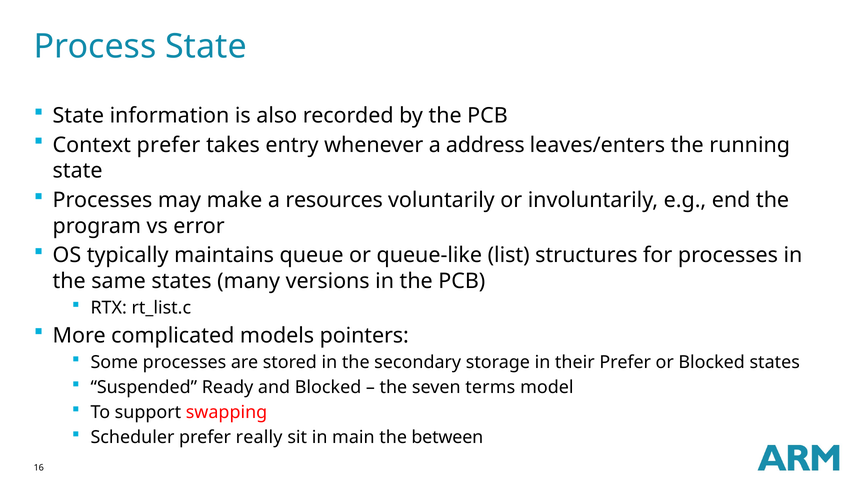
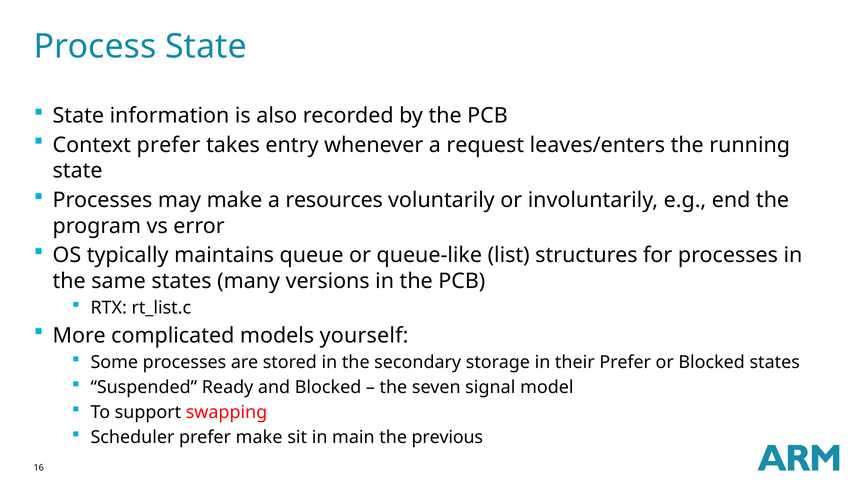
address: address -> request (485, 145)
pointers: pointers -> yourself (364, 336)
terms: terms -> signal (490, 388)
prefer really: really -> make (259, 438)
between: between -> previous (447, 438)
